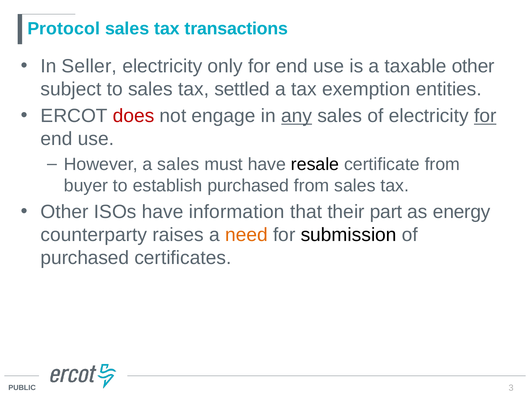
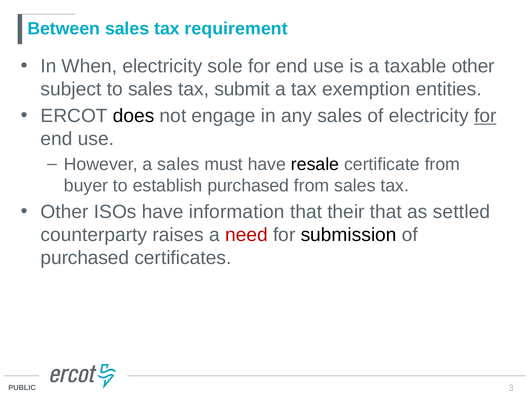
Protocol: Protocol -> Between (64, 29)
transactions: transactions -> requirement (236, 29)
Seller: Seller -> When (89, 66)
only: only -> sole (225, 66)
settled: settled -> submit (242, 89)
does colour: red -> black (133, 116)
any underline: present -> none (297, 116)
their part: part -> that (386, 212)
energy: energy -> settled (462, 212)
need colour: orange -> red (246, 235)
